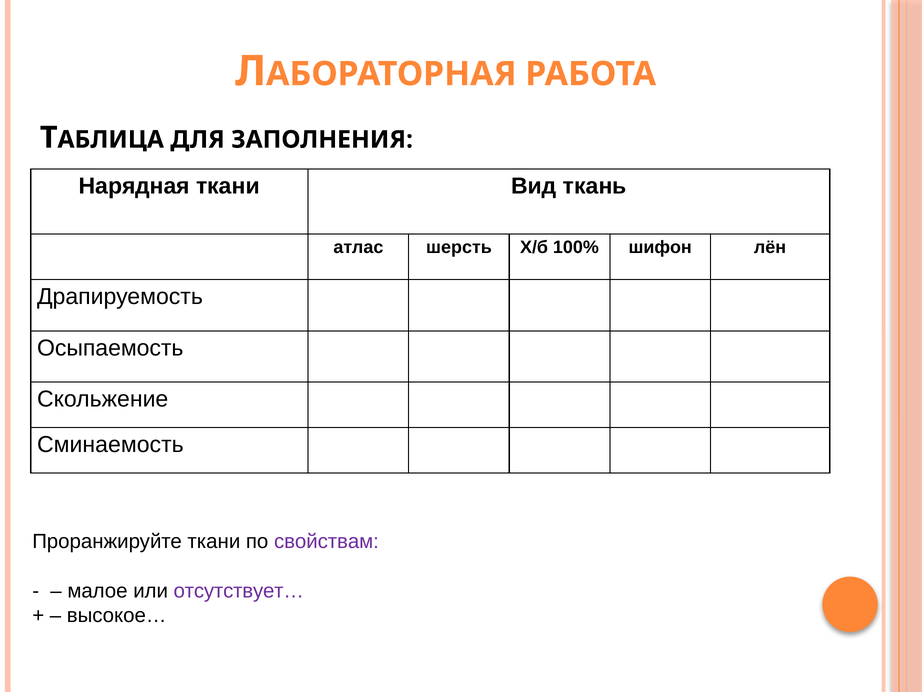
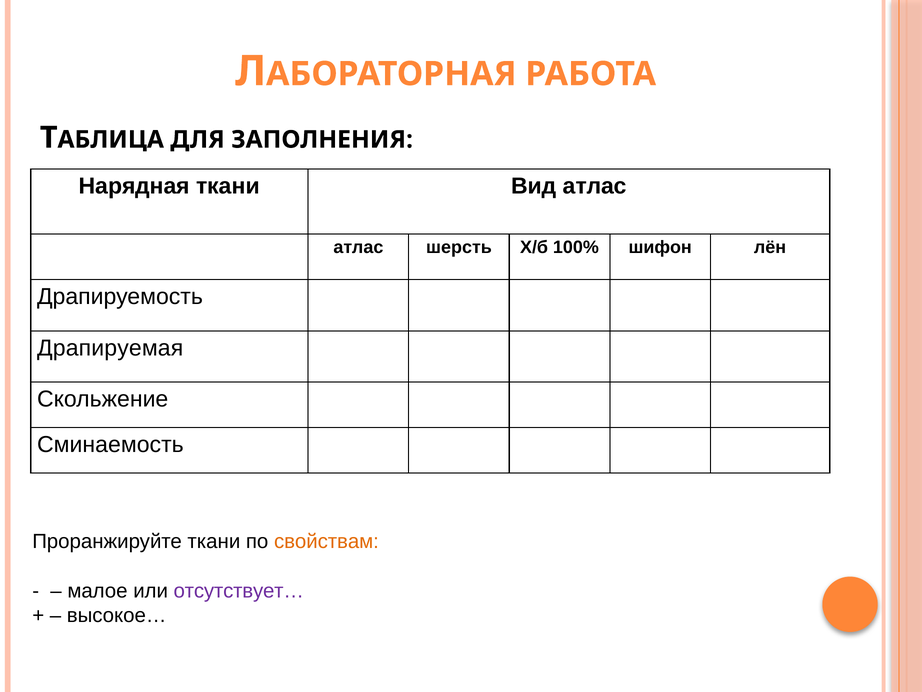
Вид ткань: ткань -> атлас (595, 186)
Осыпаемость: Осыпаемость -> Драпируемая (110, 348)
свойствам colour: purple -> orange (326, 541)
